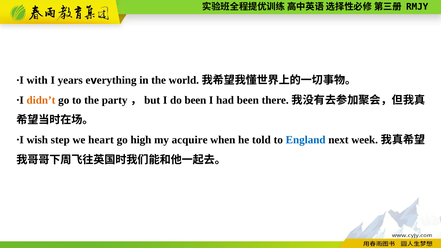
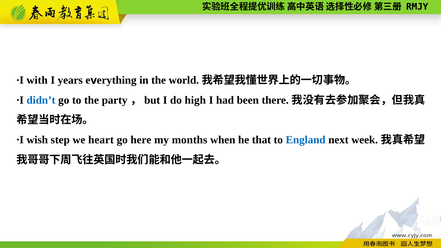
didn’t colour: orange -> blue (41, 100)
do been: been -> high (195, 100)
high: high -> here (141, 140)
acquire: acquire -> months (190, 140)
told: told -> that (261, 140)
